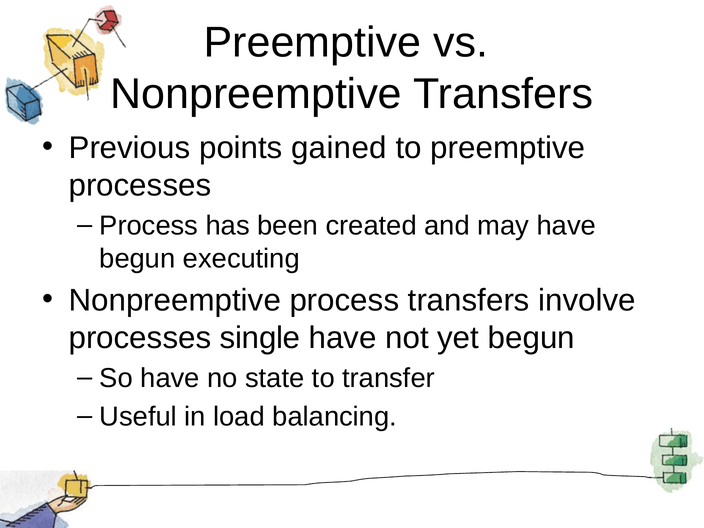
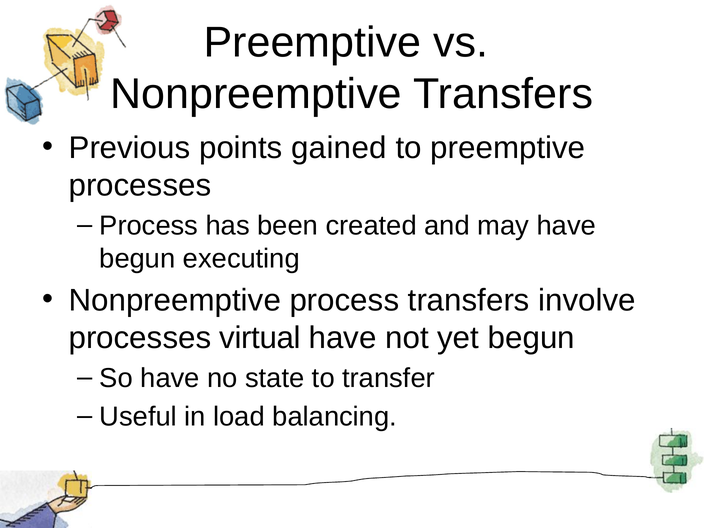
single: single -> virtual (260, 338)
